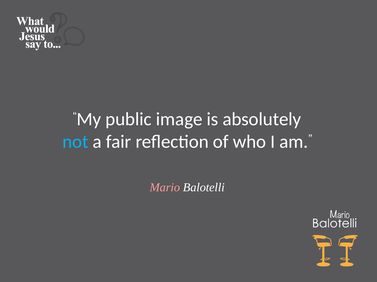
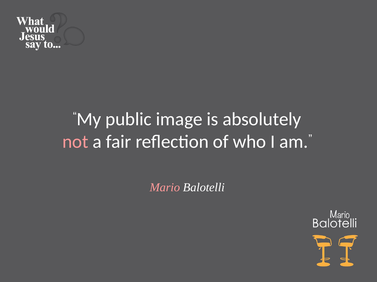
not colour: light blue -> pink (75, 142)
